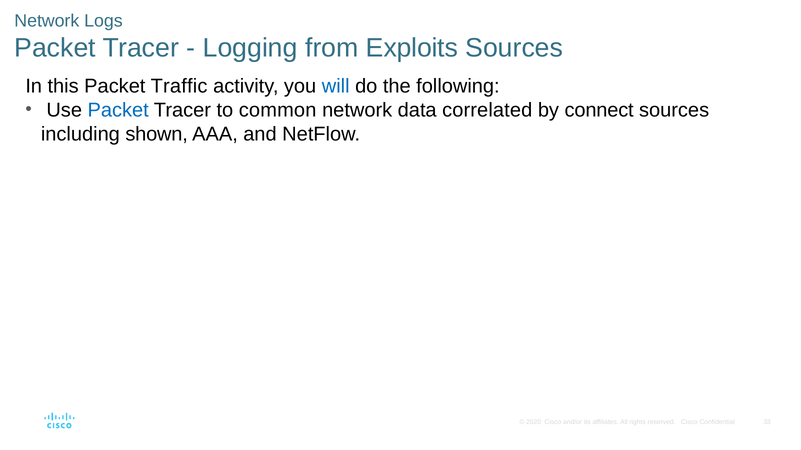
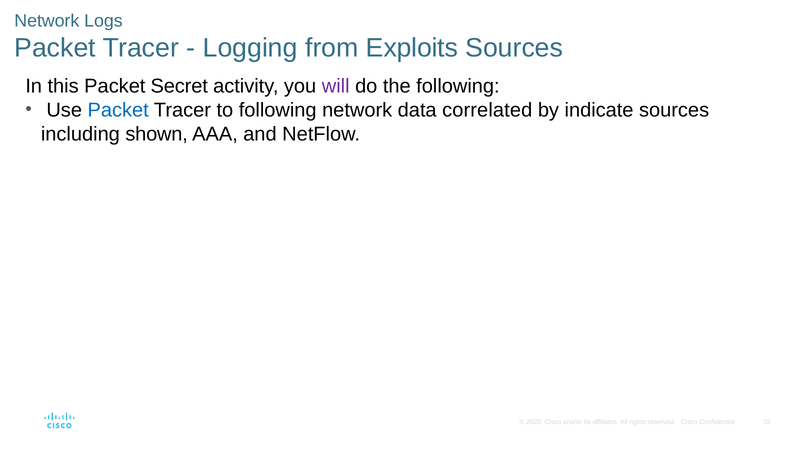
Traffic: Traffic -> Secret (179, 86)
will colour: blue -> purple (336, 86)
to common: common -> following (278, 110)
connect: connect -> indicate (599, 110)
